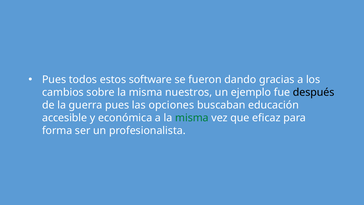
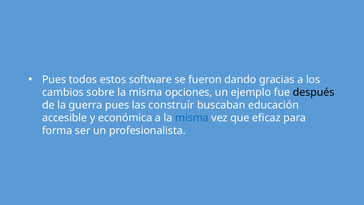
nuestros: nuestros -> opciones (189, 92)
opciones: opciones -> construír (171, 105)
misma colour: green -> blue (192, 118)
